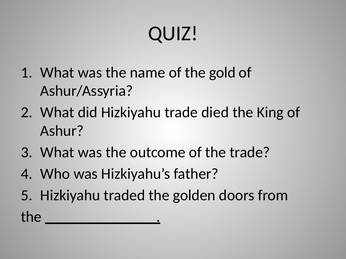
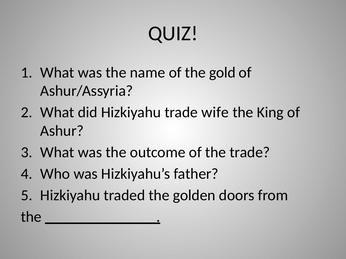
died: died -> wife (215, 113)
